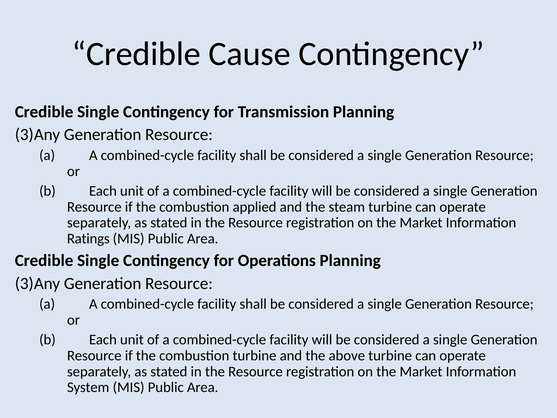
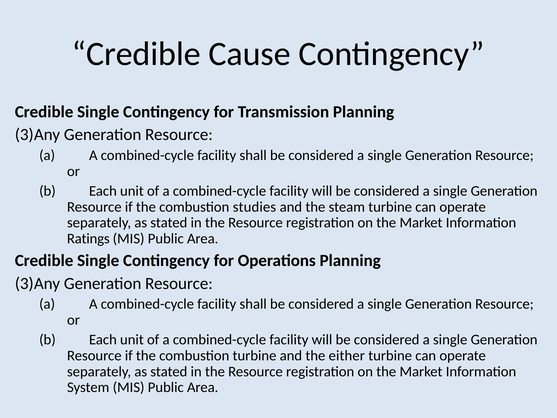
applied: applied -> studies (254, 207)
above: above -> either (347, 355)
